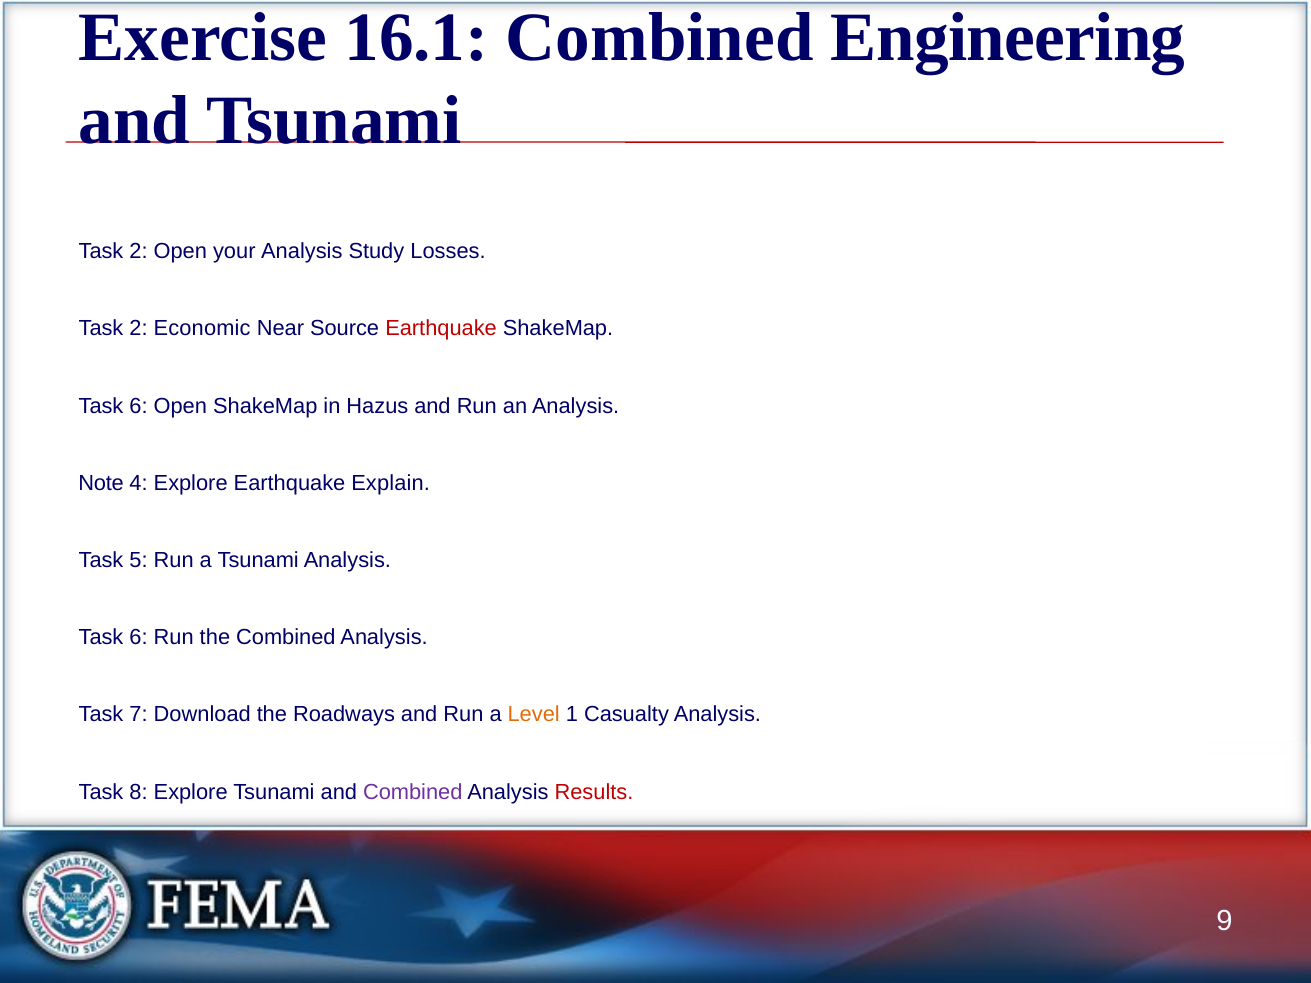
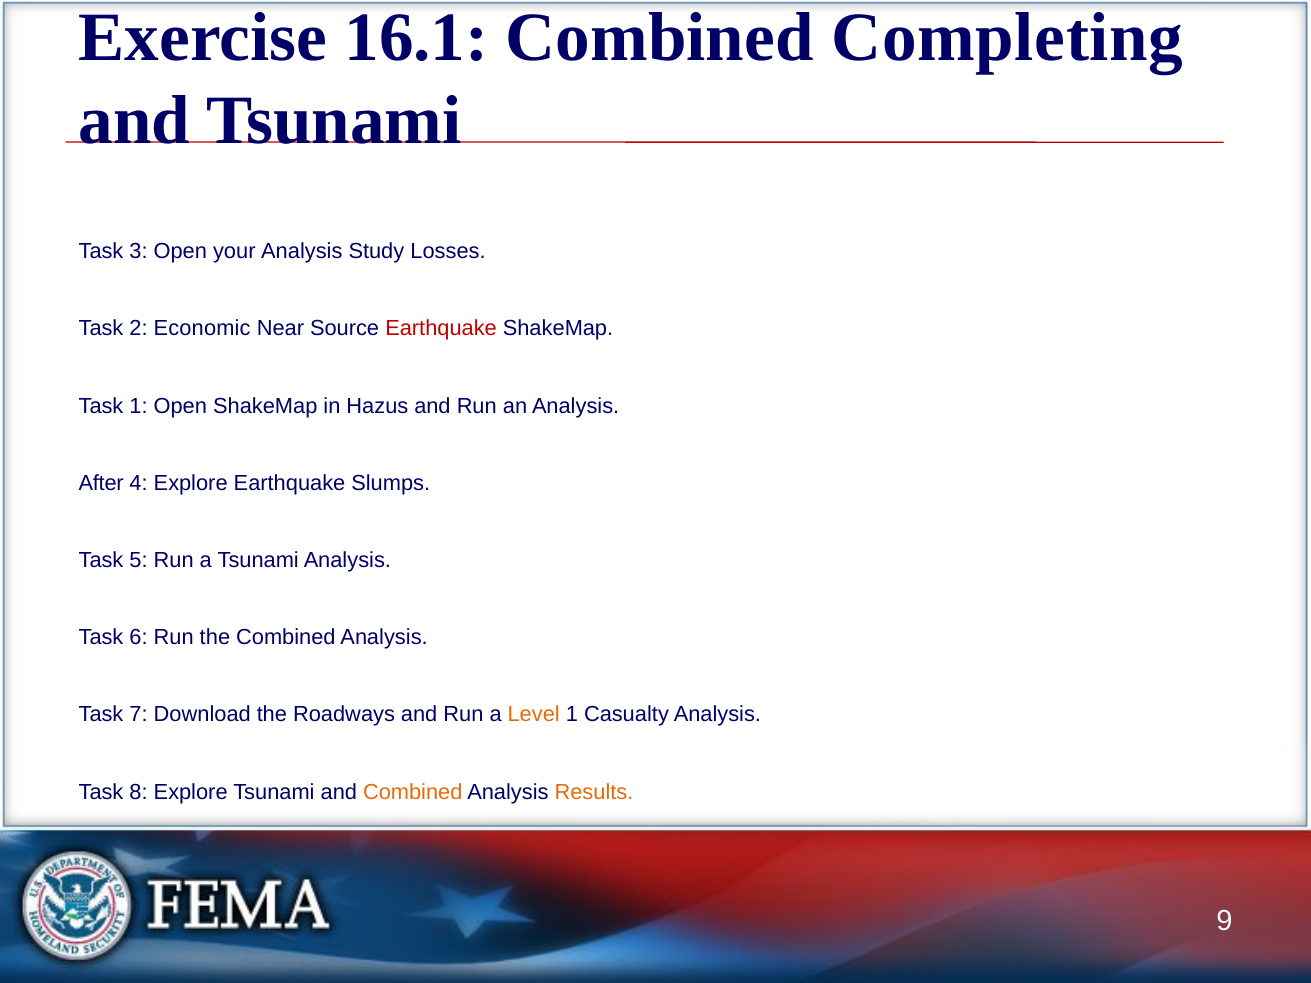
Engineering: Engineering -> Completing (1007, 38)
2: 2 -> 3 (139, 252)
6: 6 -> 1 (139, 406)
Note: Note -> After (101, 483)
Explain: Explain -> Slumps (391, 483)
Combined colour: purple -> orange (413, 792)
Results colour: red -> orange (594, 792)
